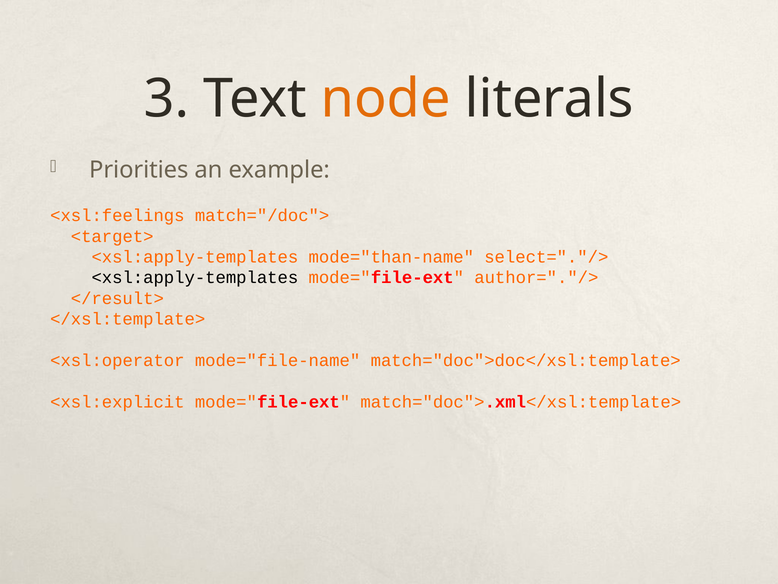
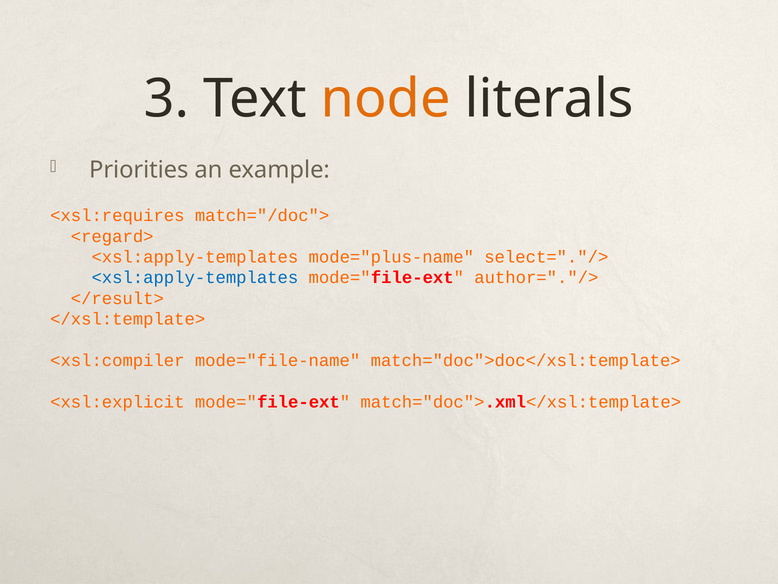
<xsl:feelings: <xsl:feelings -> <xsl:requires (117, 215)
<target>: <target> -> <regard> (112, 236)
mode="than-name: mode="than-name -> mode="plus-name (391, 257)
<xsl:apply-templates colour: black -> blue (195, 278)
<xsl:operator: <xsl:operator -> <xsl:compiler (117, 360)
